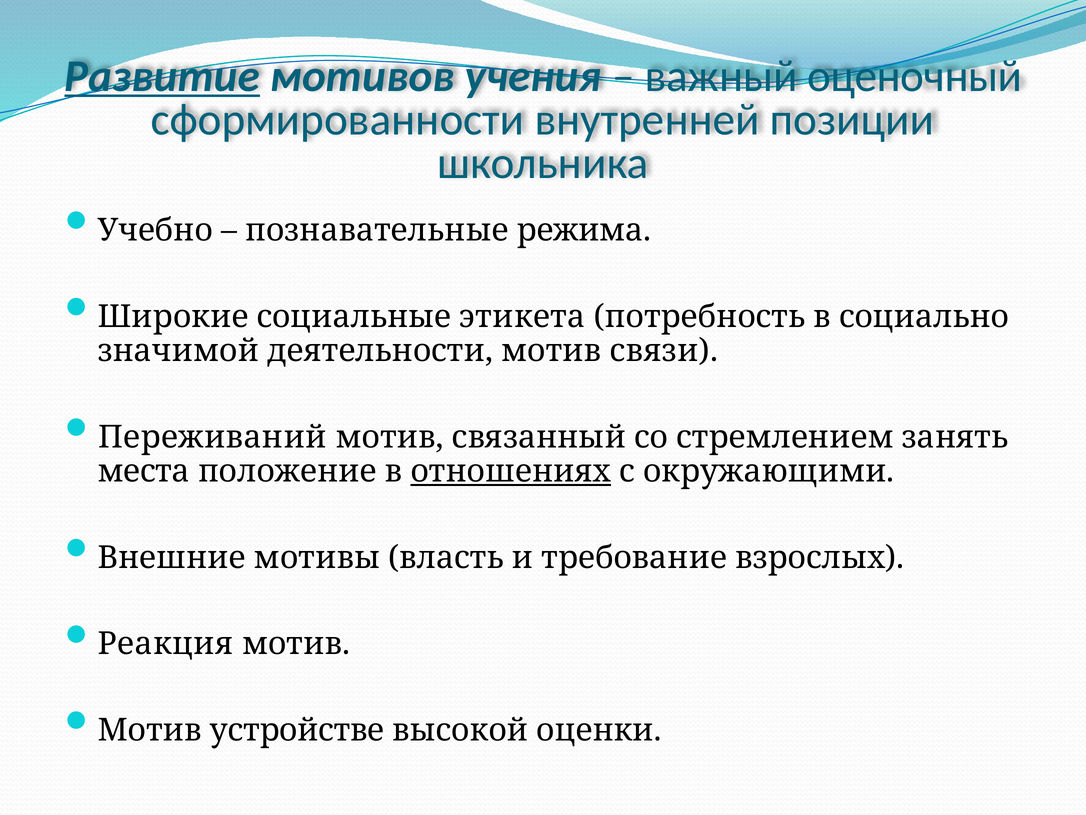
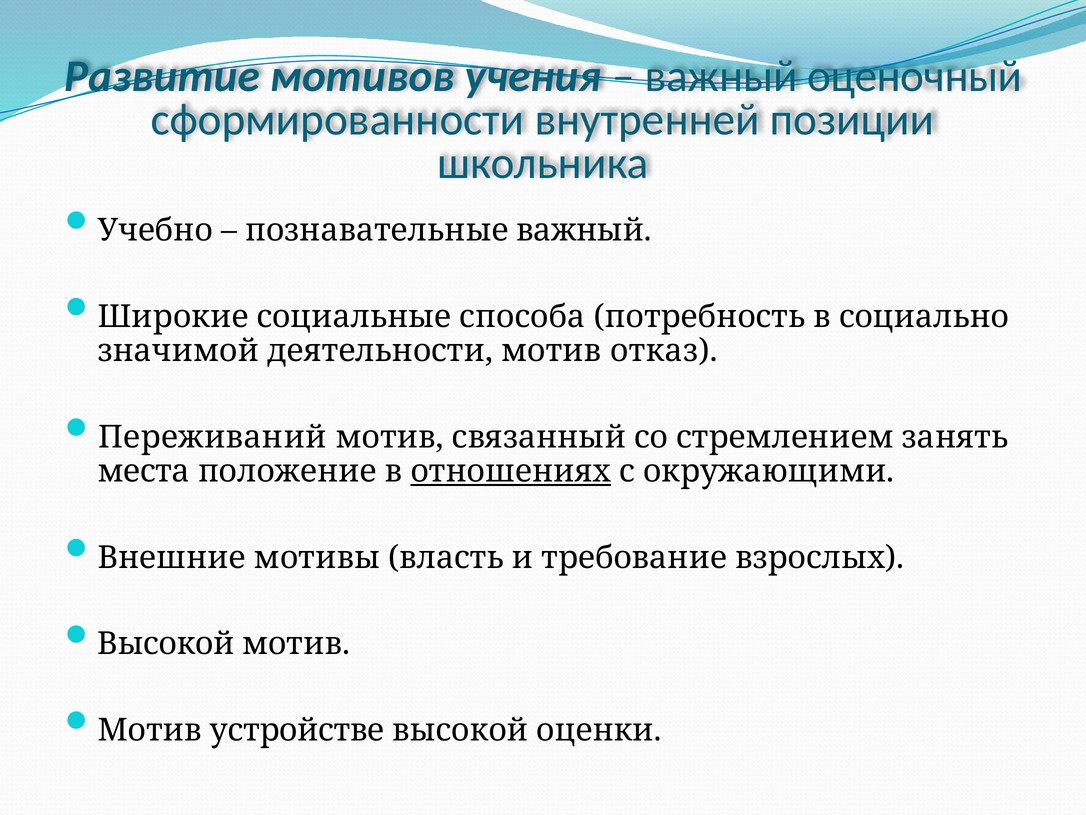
Развитие underline: present -> none (162, 76)
познавательные режима: режима -> важный (584, 230)
этикета: этикета -> способа (523, 316)
связи: связи -> отказ (664, 351)
Реакция: Реакция -> Высокой (166, 644)
